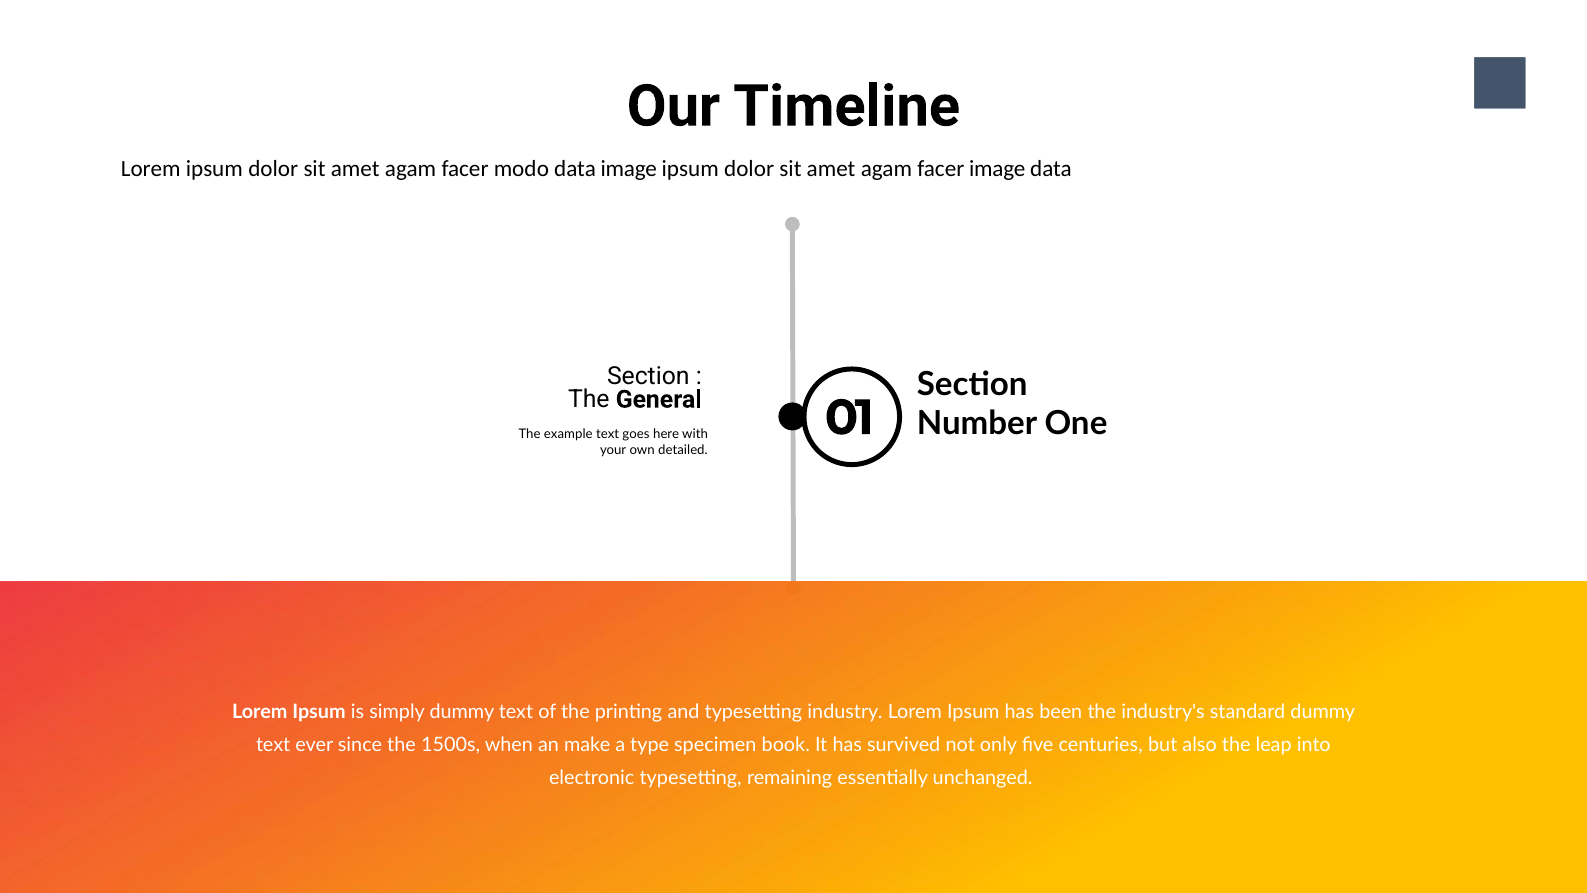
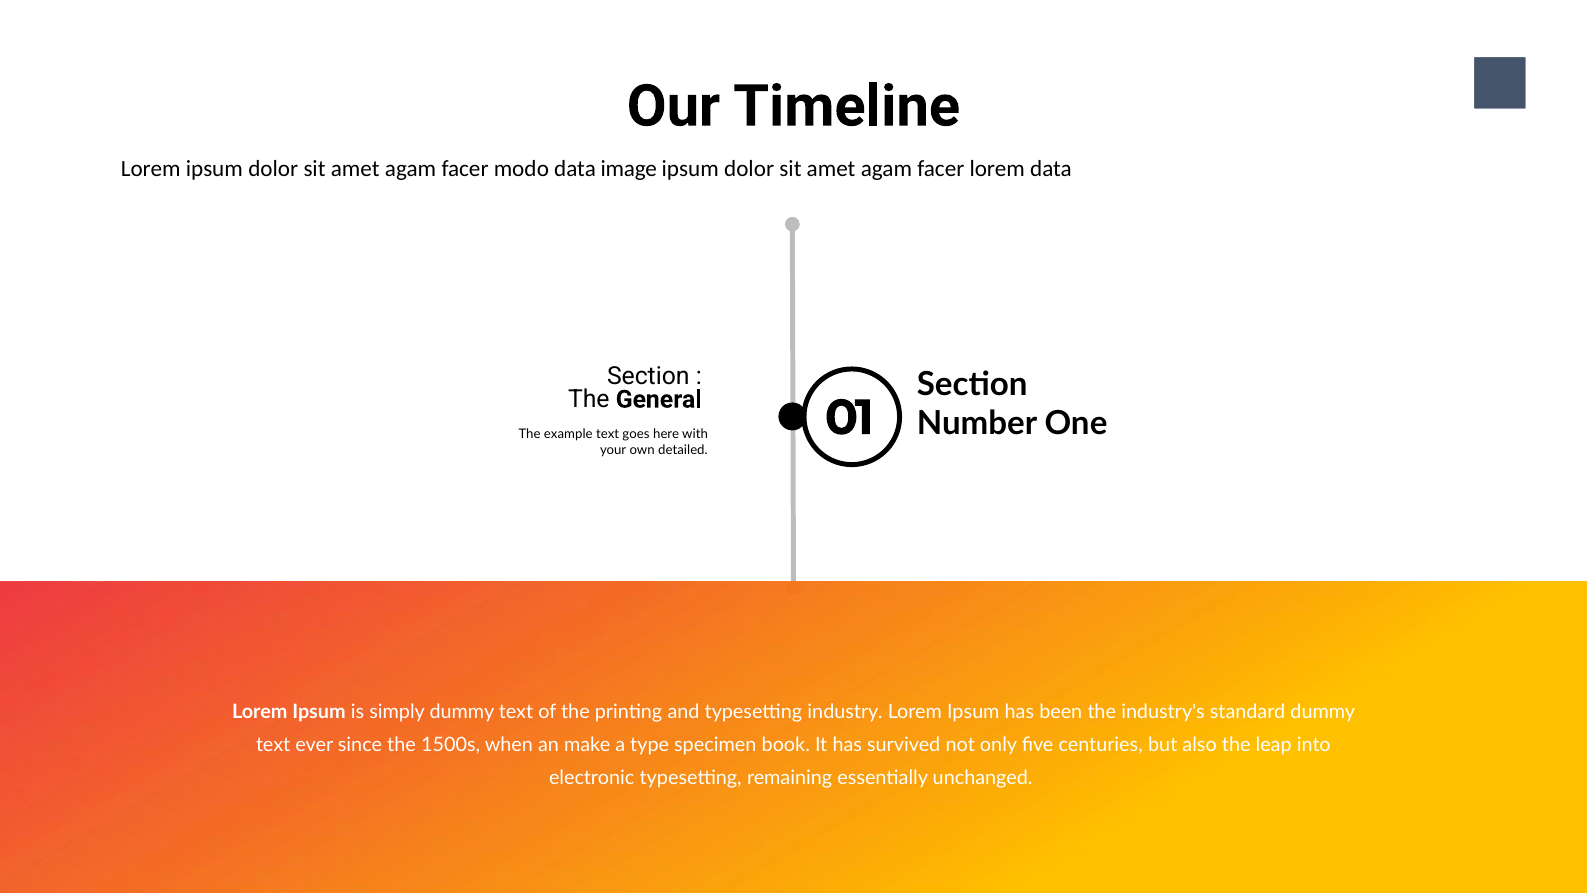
facer image: image -> lorem (997, 169)
